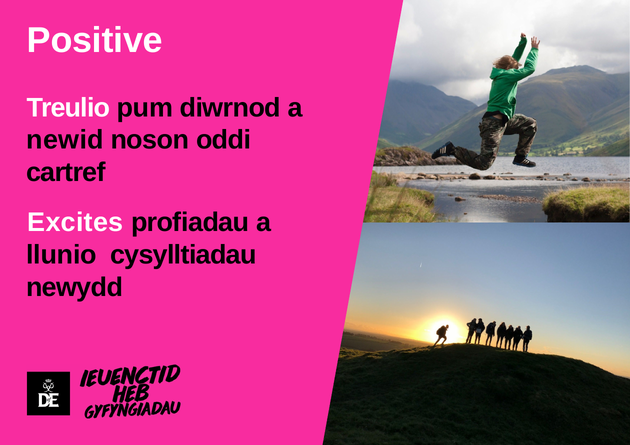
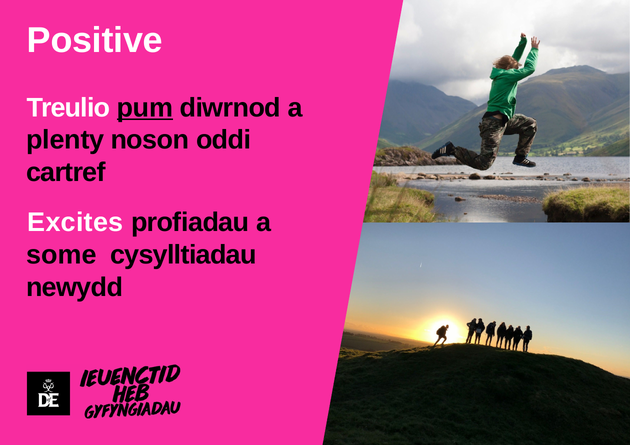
pum underline: none -> present (145, 108)
newid: newid -> plenty (65, 140)
llunio: llunio -> some (61, 255)
